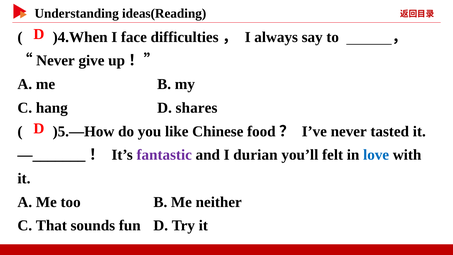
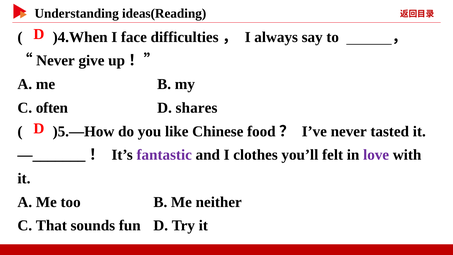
hang: hang -> often (52, 108)
durian: durian -> clothes (256, 155)
love colour: blue -> purple (376, 155)
